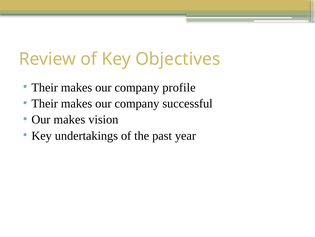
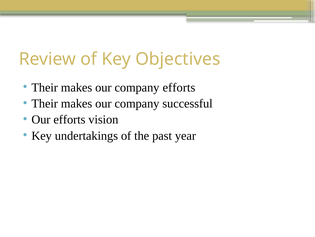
company profile: profile -> efforts (179, 87)
Our makes: makes -> efforts (69, 119)
